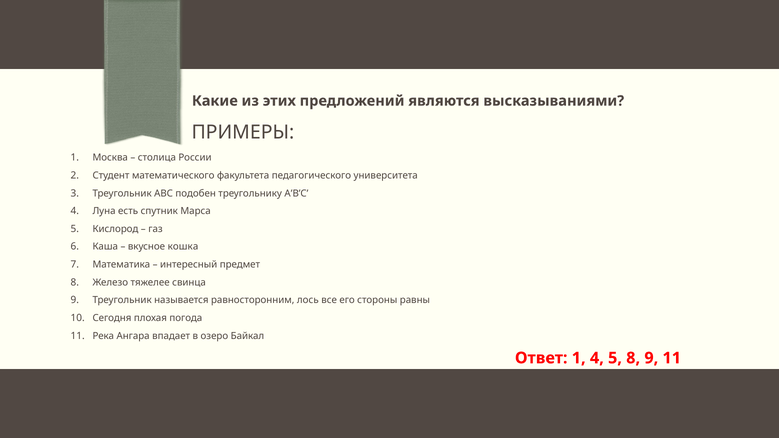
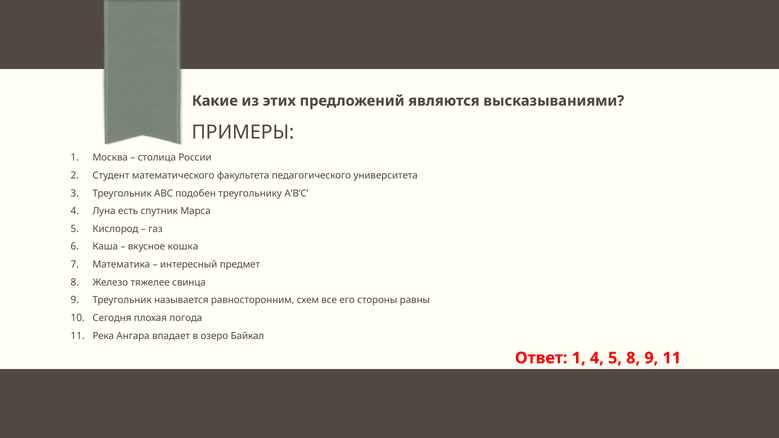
лось: лось -> схем (308, 300)
